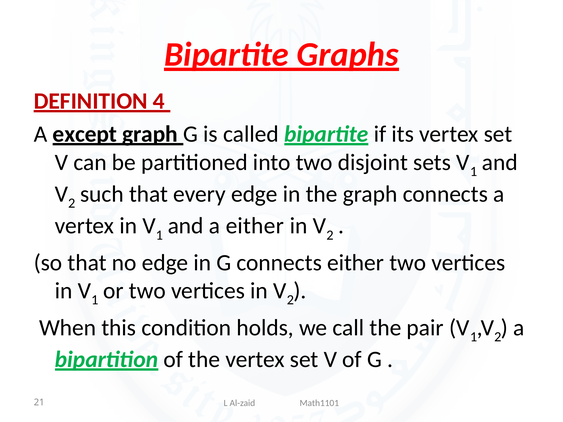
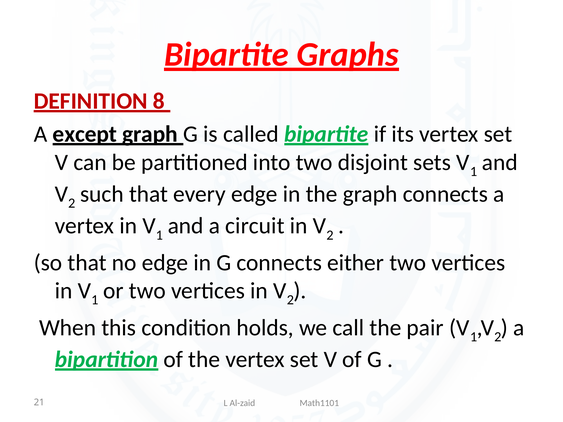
4: 4 -> 8 (159, 101)
a either: either -> circuit (255, 226)
